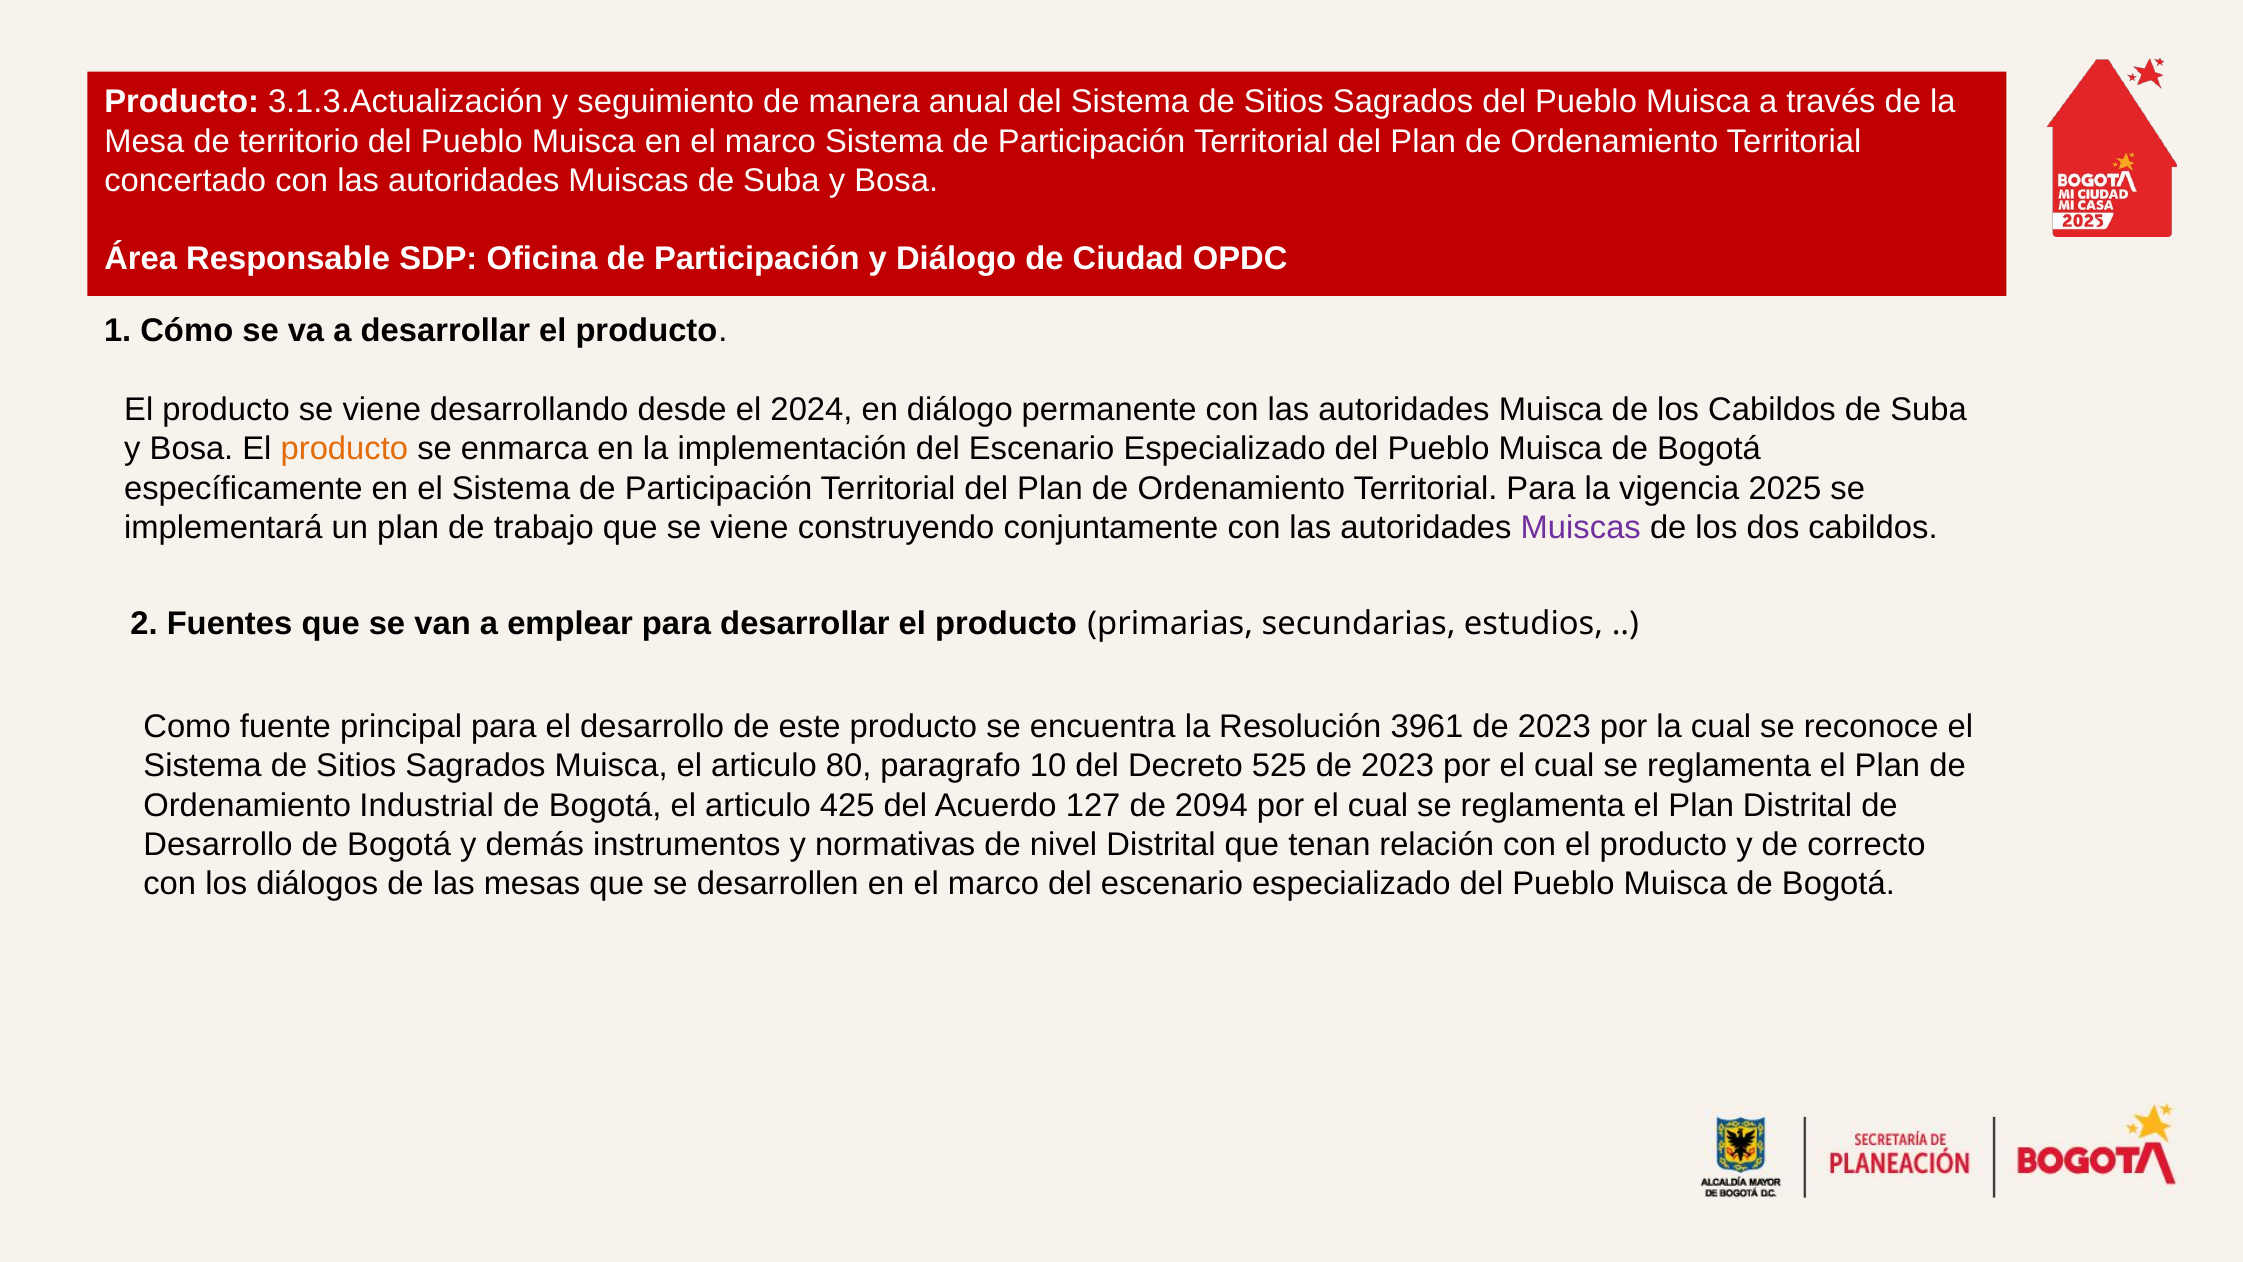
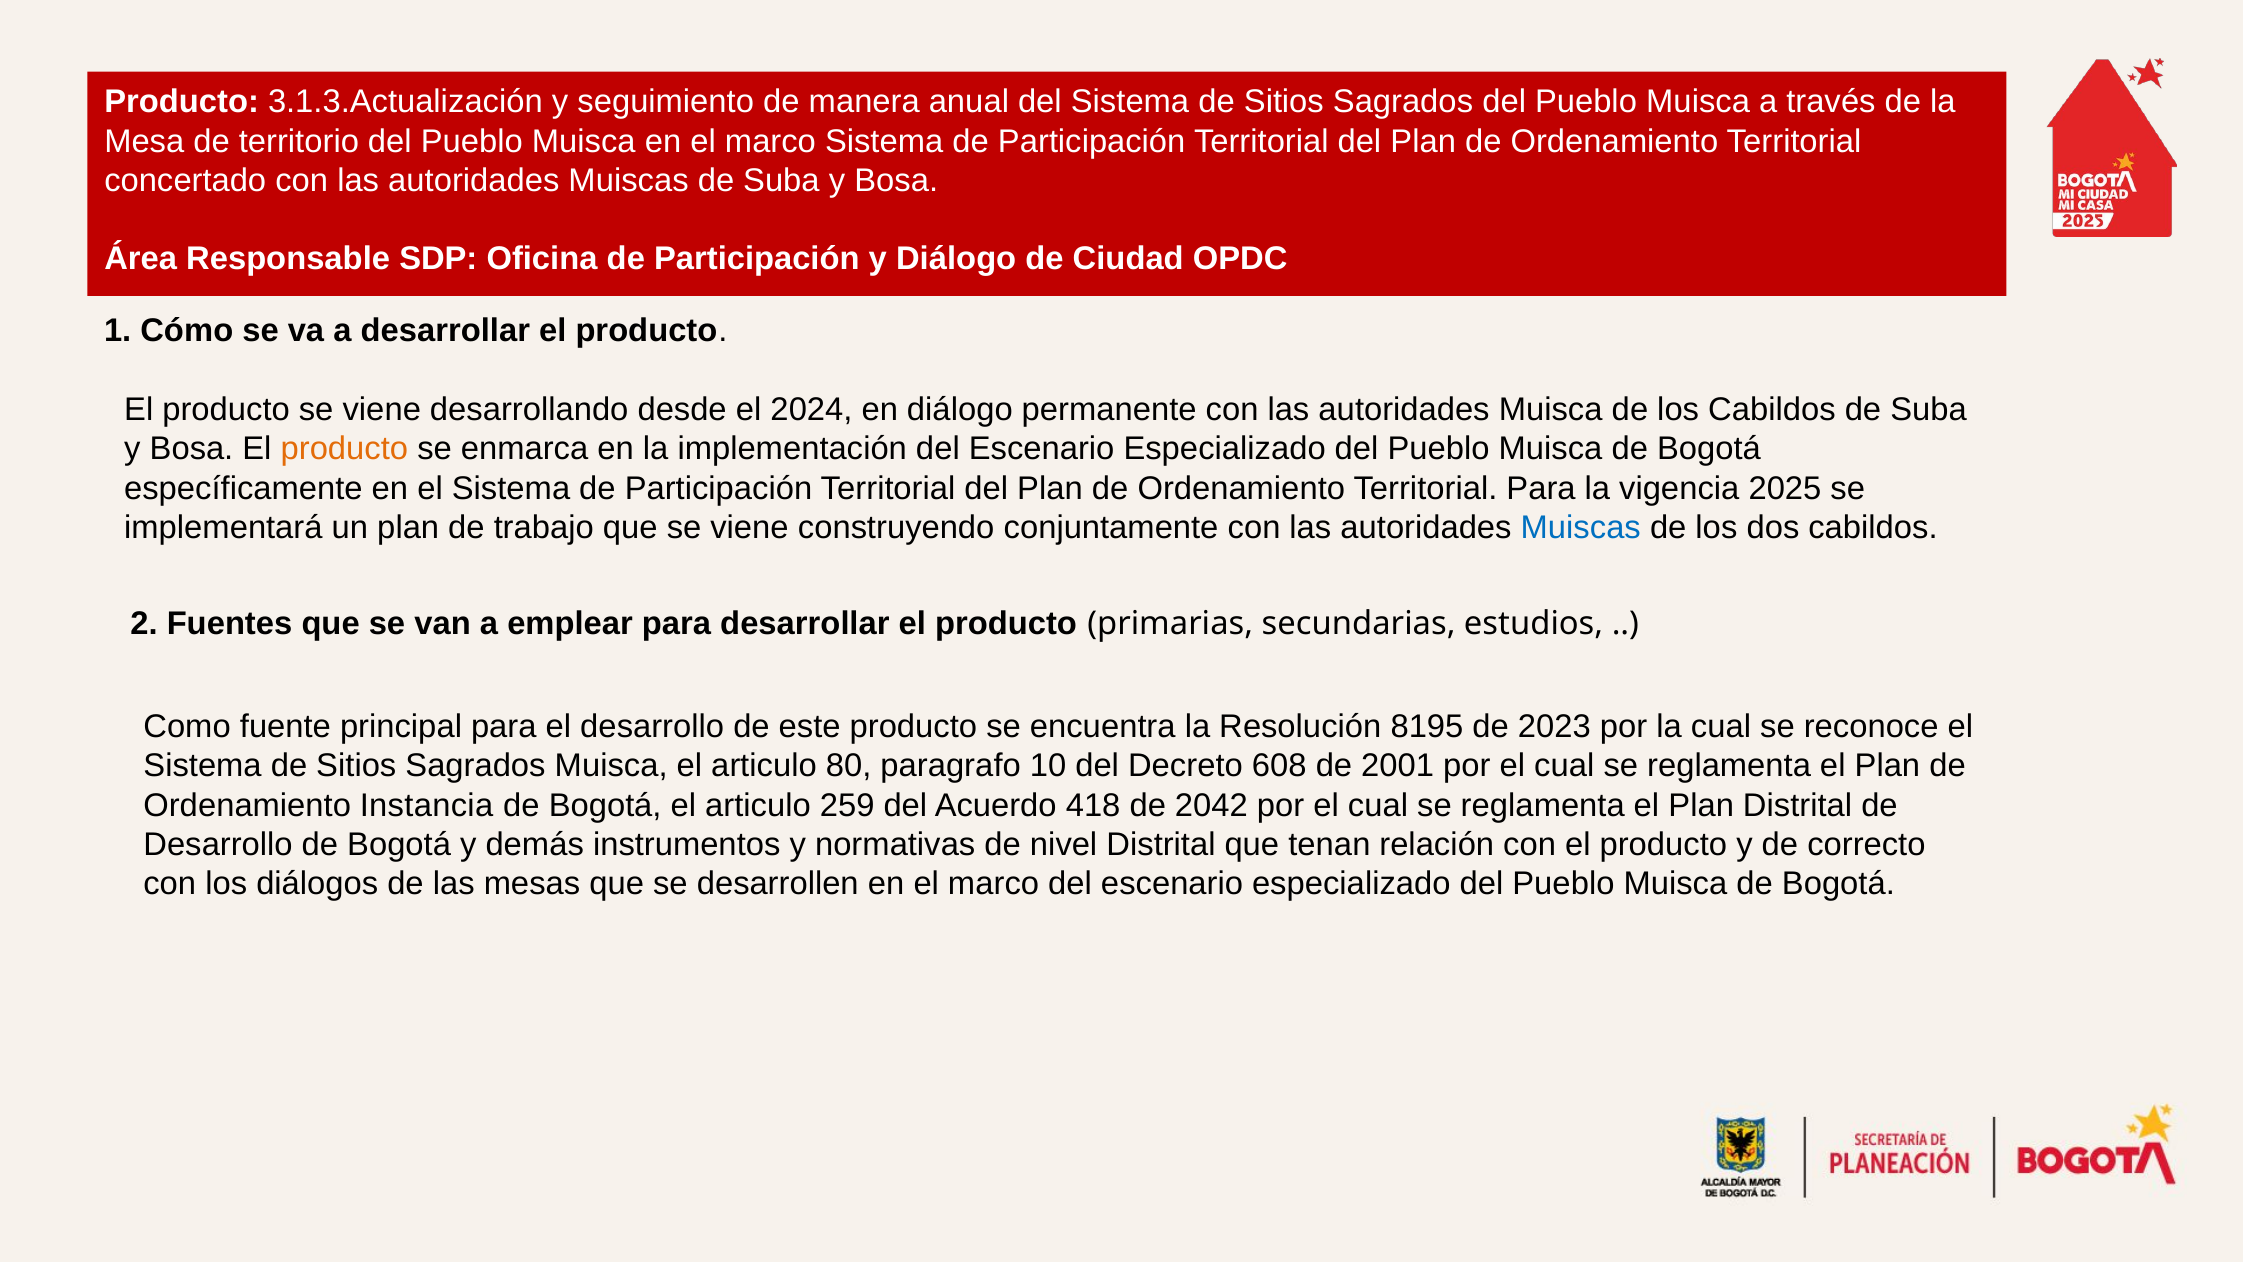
Muiscas colour: purple -> blue (1581, 528)
3961: 3961 -> 8195 (1427, 727)
525: 525 -> 608 (1279, 766)
2023: 2023 -> 2001 (1398, 766)
Industrial: Industrial -> Instancia (427, 805)
425: 425 -> 259 (847, 805)
127: 127 -> 418 (1093, 805)
2094: 2094 -> 2042 (1211, 805)
